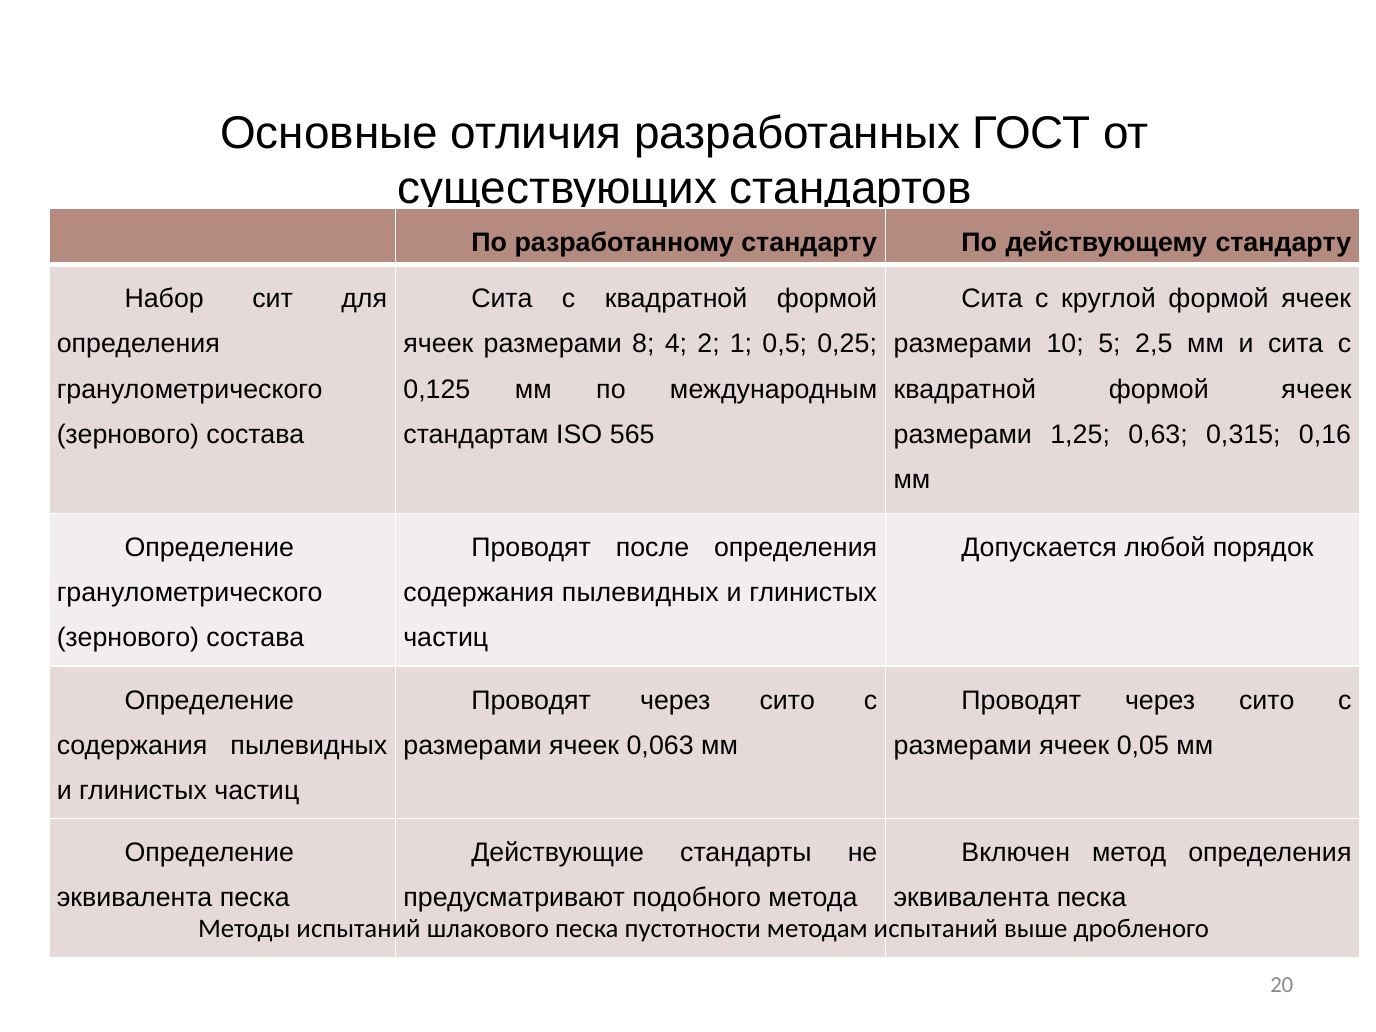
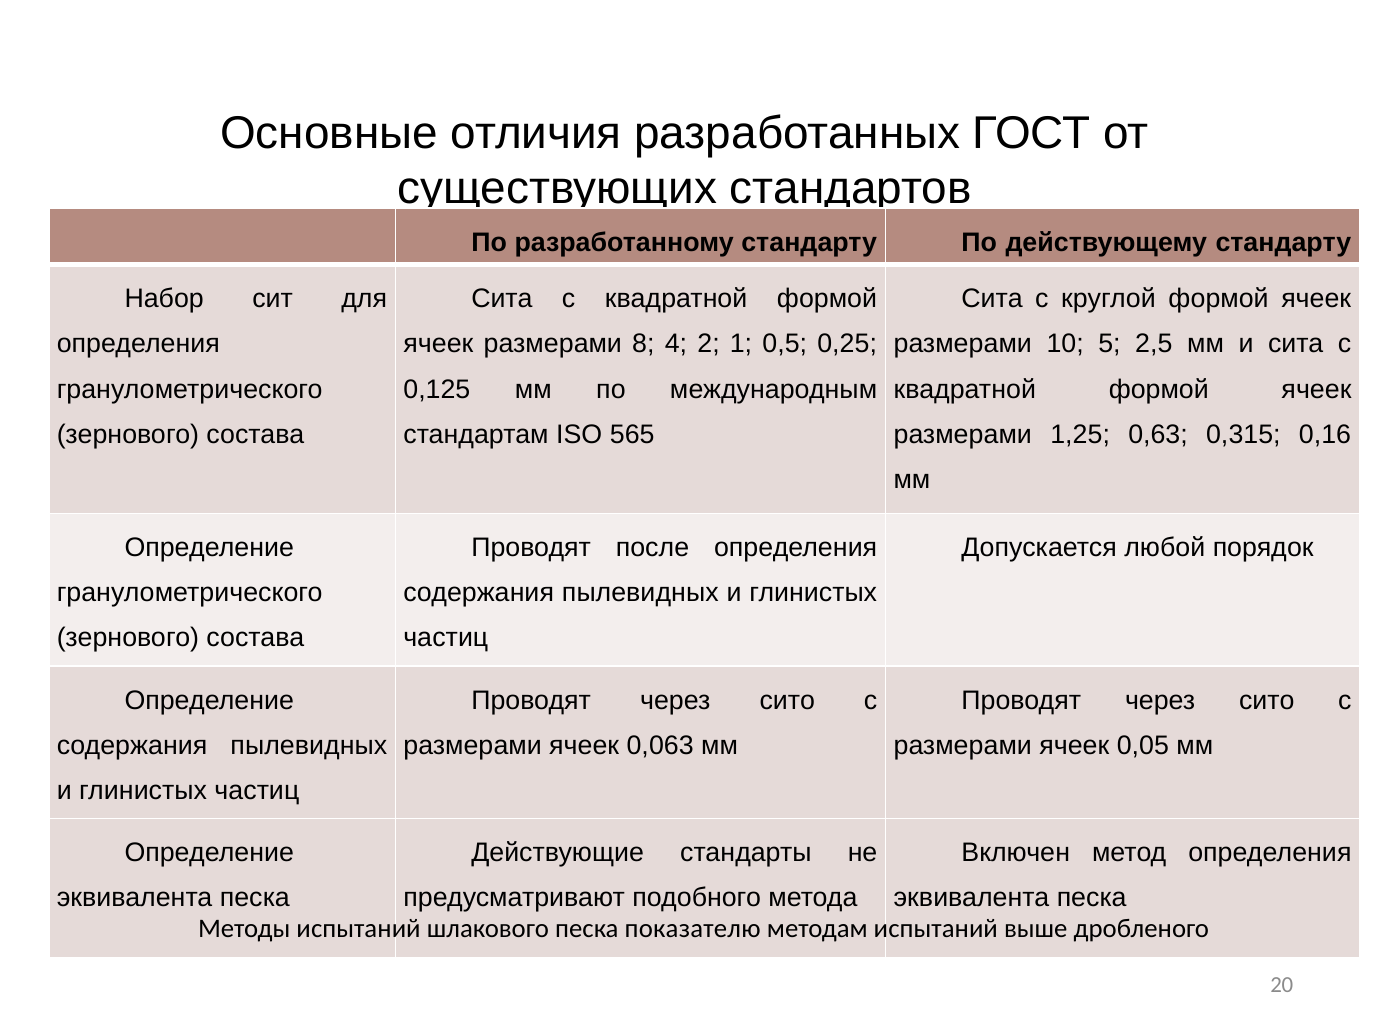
пустотности: пустотности -> показателю (693, 929)
